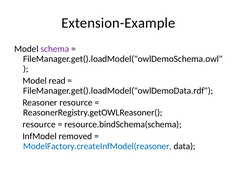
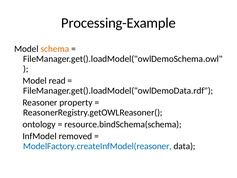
Extension-Example: Extension-Example -> Processing-Example (118, 23)
schema colour: purple -> orange (55, 49)
Reasoner resource: resource -> property (76, 102)
resource: resource -> ontology (39, 124)
